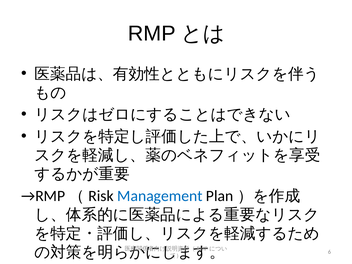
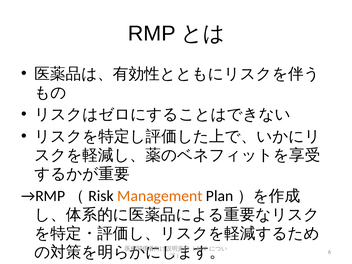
Management colour: blue -> orange (160, 196)
